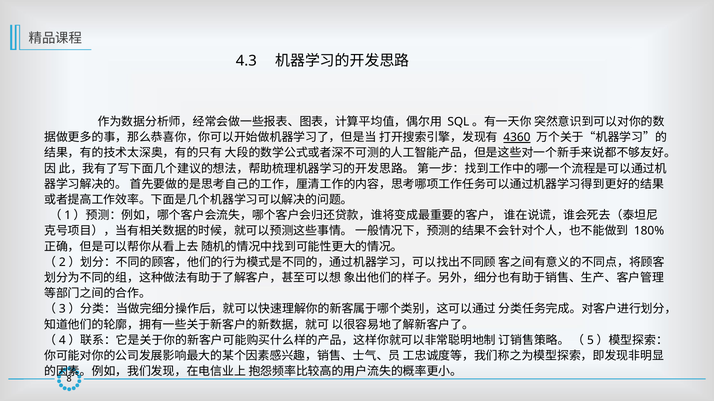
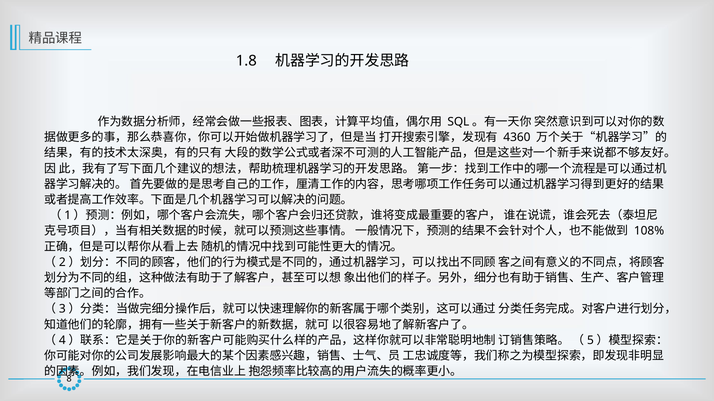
4.3: 4.3 -> 1.8 (246, 61)
4360 underline: present -> none (517, 138)
180%: 180% -> 108% (649, 231)
